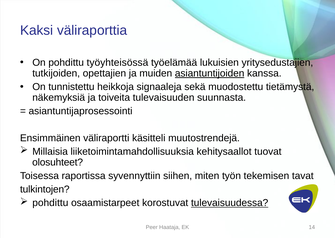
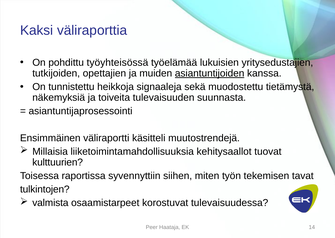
olosuhteet: olosuhteet -> kulttuurien (58, 163)
pohdittu: pohdittu -> valmista (50, 203)
tulevaisuudessa underline: present -> none (230, 203)
